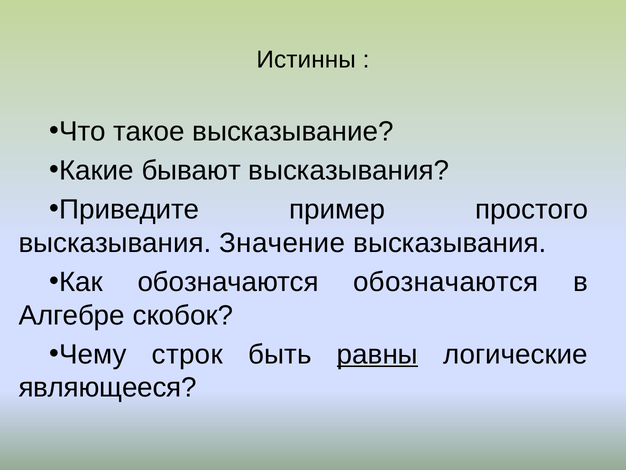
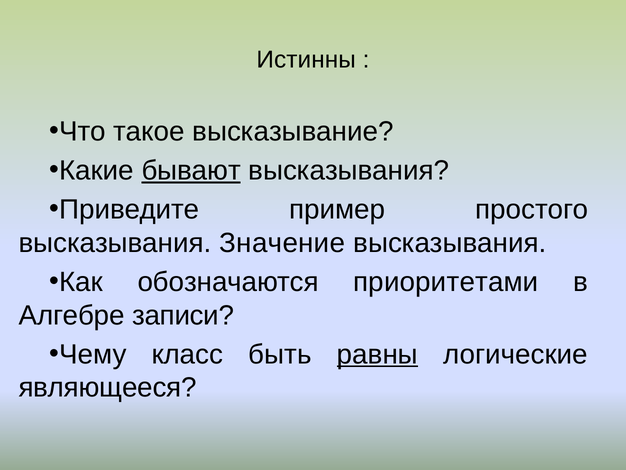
бывают underline: none -> present (191, 170)
обозначаются обозначаются: обозначаются -> приоритетами (446, 282)
скобок: скобок -> записи (183, 315)
строк: строк -> класс (187, 354)
